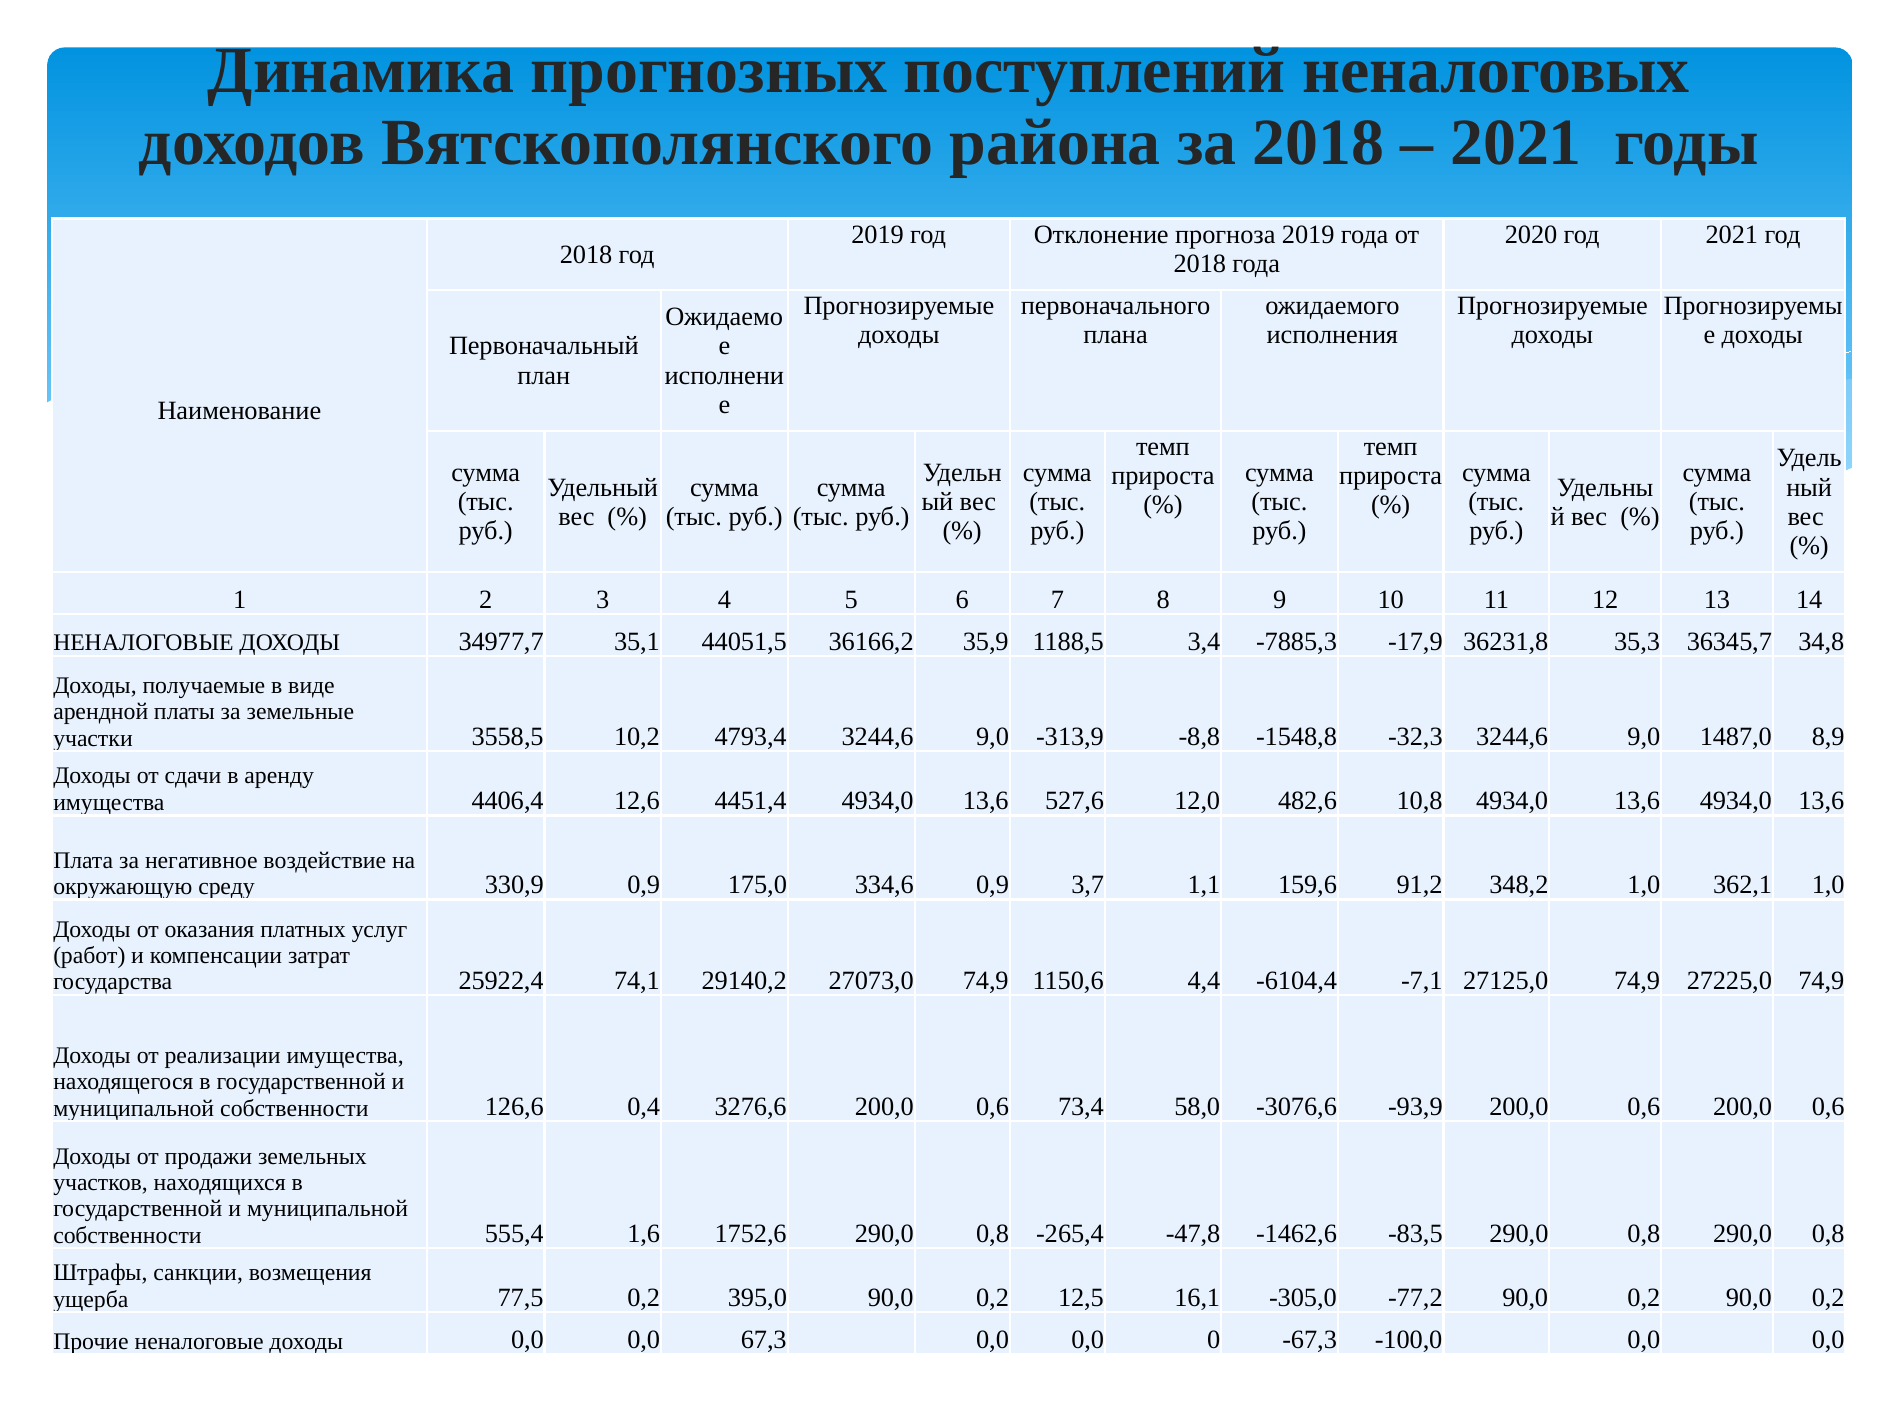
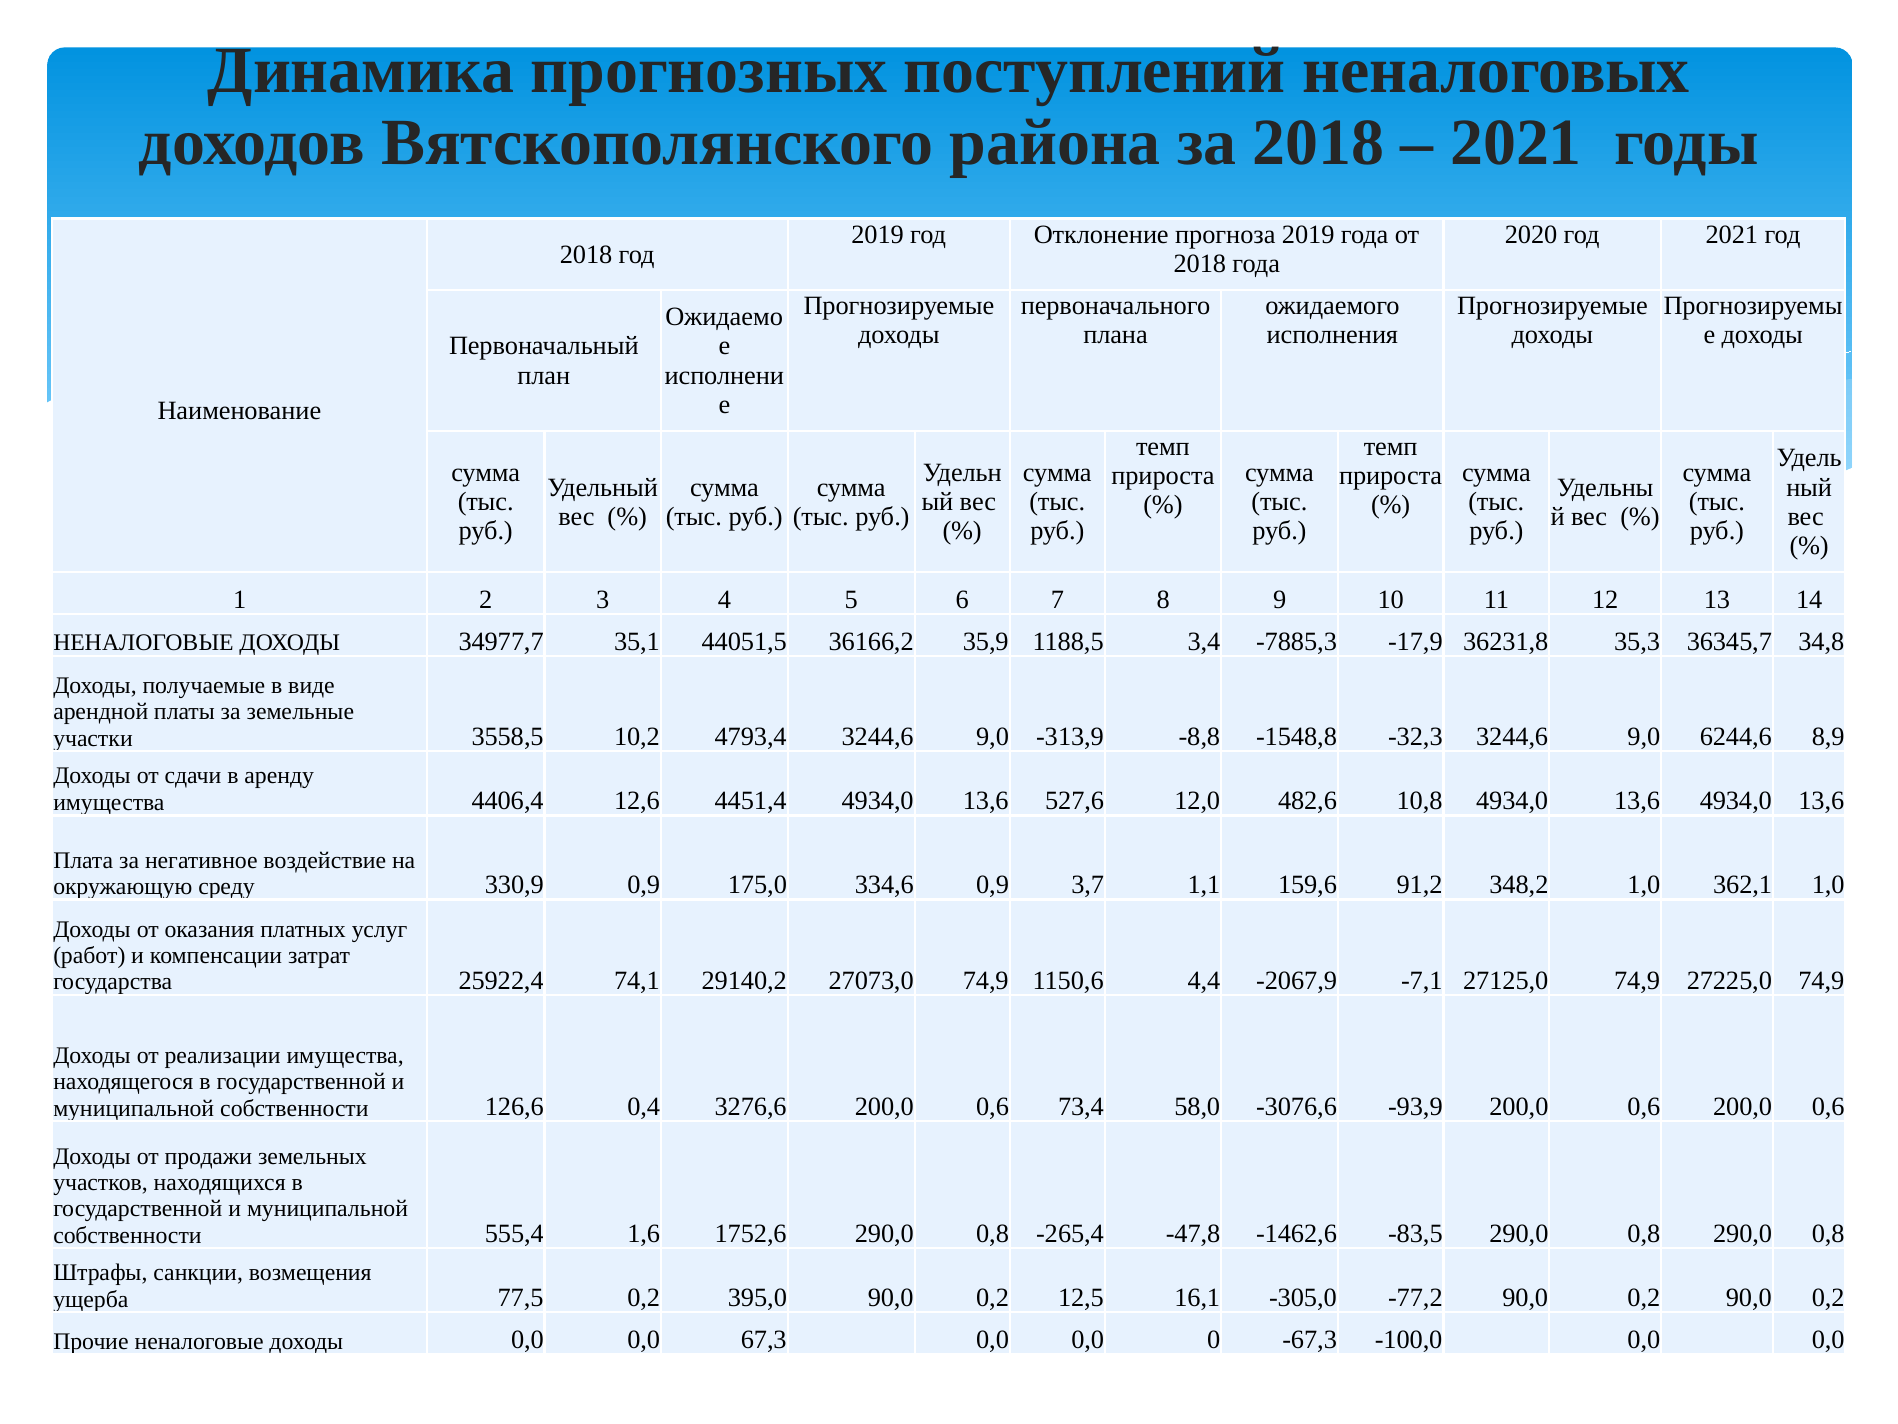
1487,0: 1487,0 -> 6244,6 (1736, 737)
-6104,4: -6104,4 -> -2067,9 (1297, 980)
